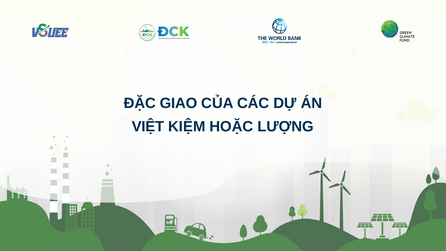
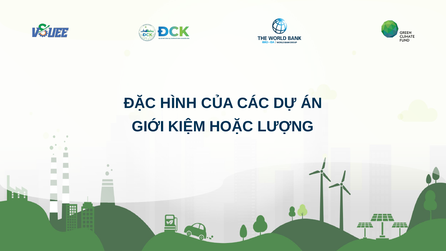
GIAO: GIAO -> HÌNH (179, 103)
VIỆT: VIỆT -> GIỚI (148, 126)
